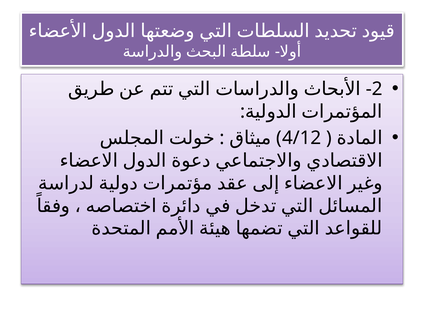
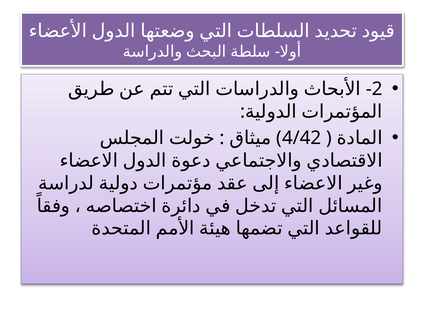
4/12: 4/12 -> 4/42 (302, 138)
